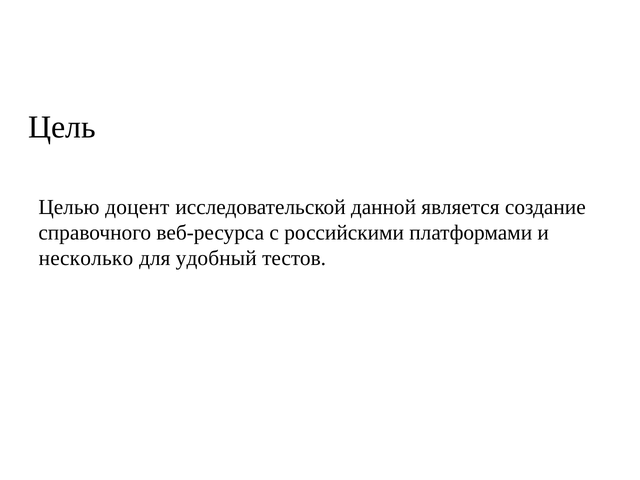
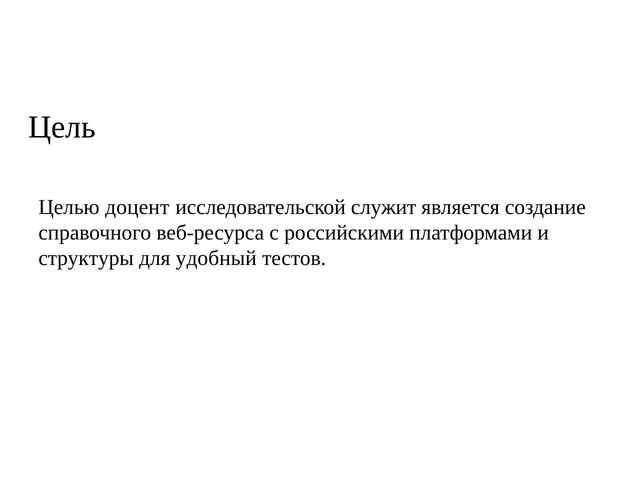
данной: данной -> служит (384, 207)
несколько: несколько -> структуры (86, 258)
